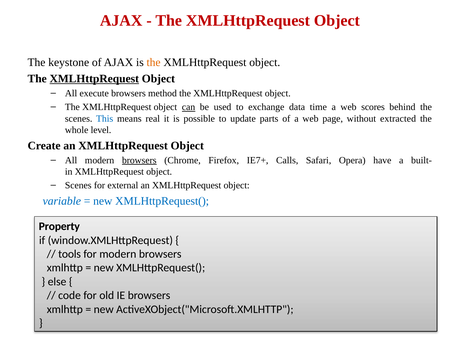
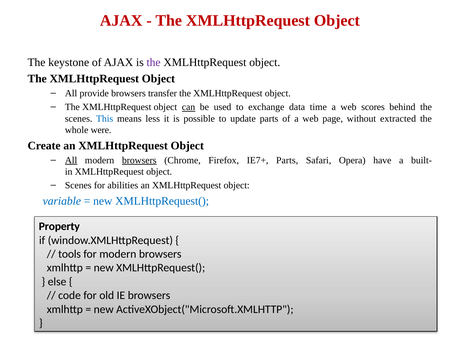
the colour: orange -> purple (154, 62)
XMLHttpRequest underline: present -> none (94, 79)
execute: execute -> provide (94, 93)
method: method -> transfer (162, 93)
real: real -> less (153, 119)
level: level -> were (101, 130)
All underline: none -> present (71, 160)
IE7+ Calls: Calls -> Parts (287, 160)
external: external -> abilities (123, 185)
